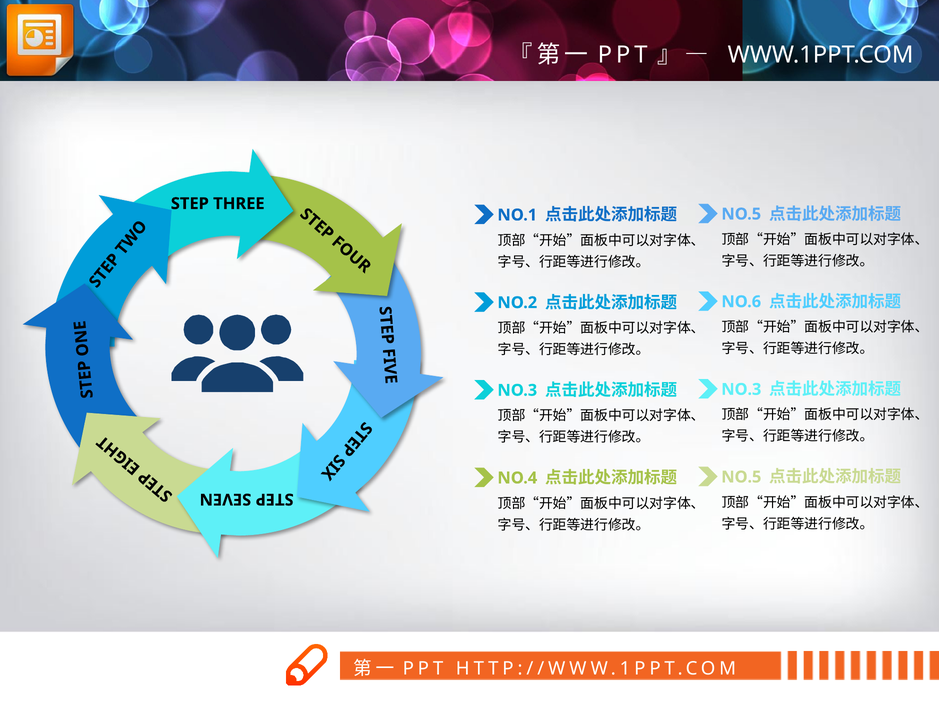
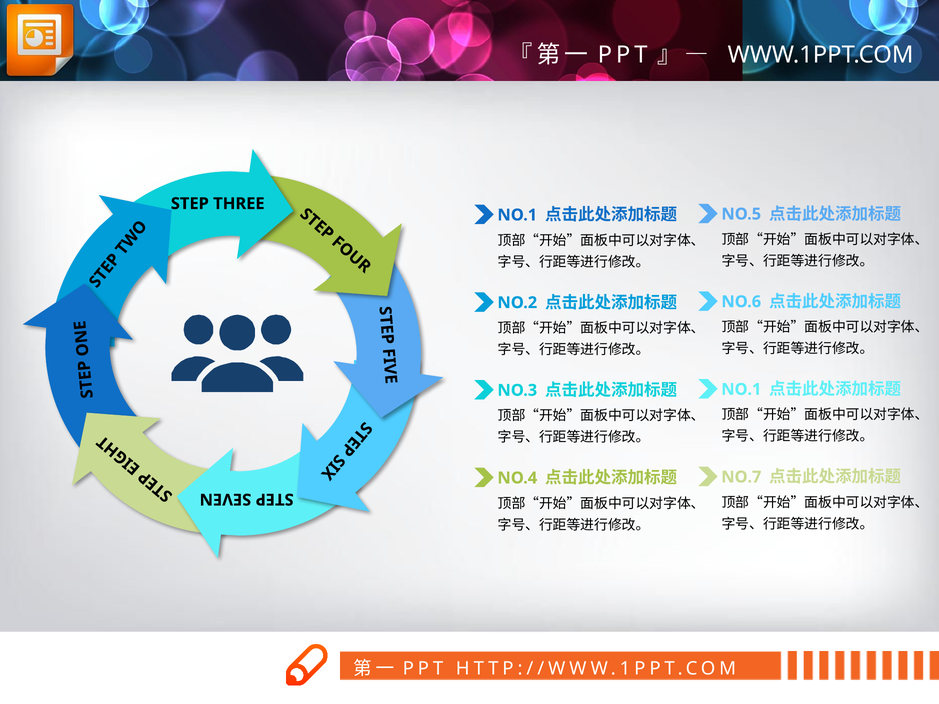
NO.3: NO.3 -> NO.1 (741, 389)
NO.5: NO.5 -> NO.7 (741, 477)
